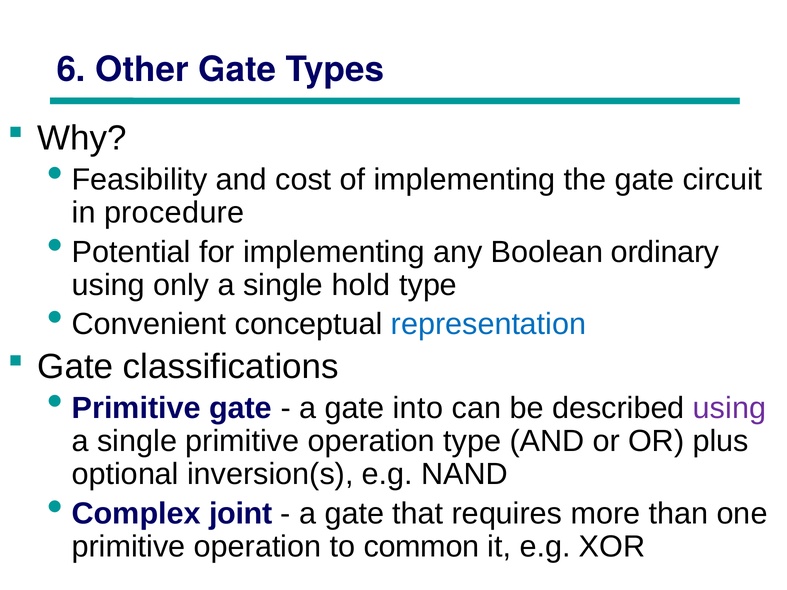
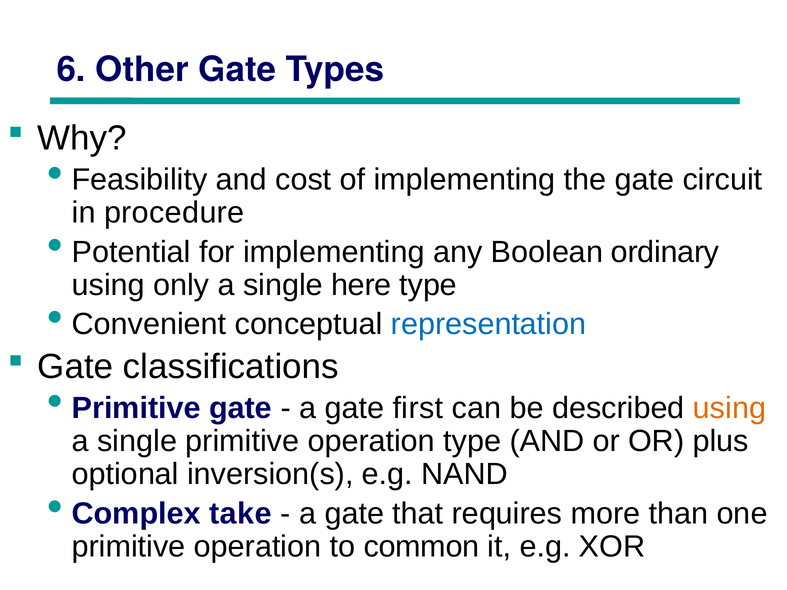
hold: hold -> here (361, 285)
into: into -> first (418, 408)
using colour: purple -> orange (730, 408)
joint: joint -> take (240, 514)
